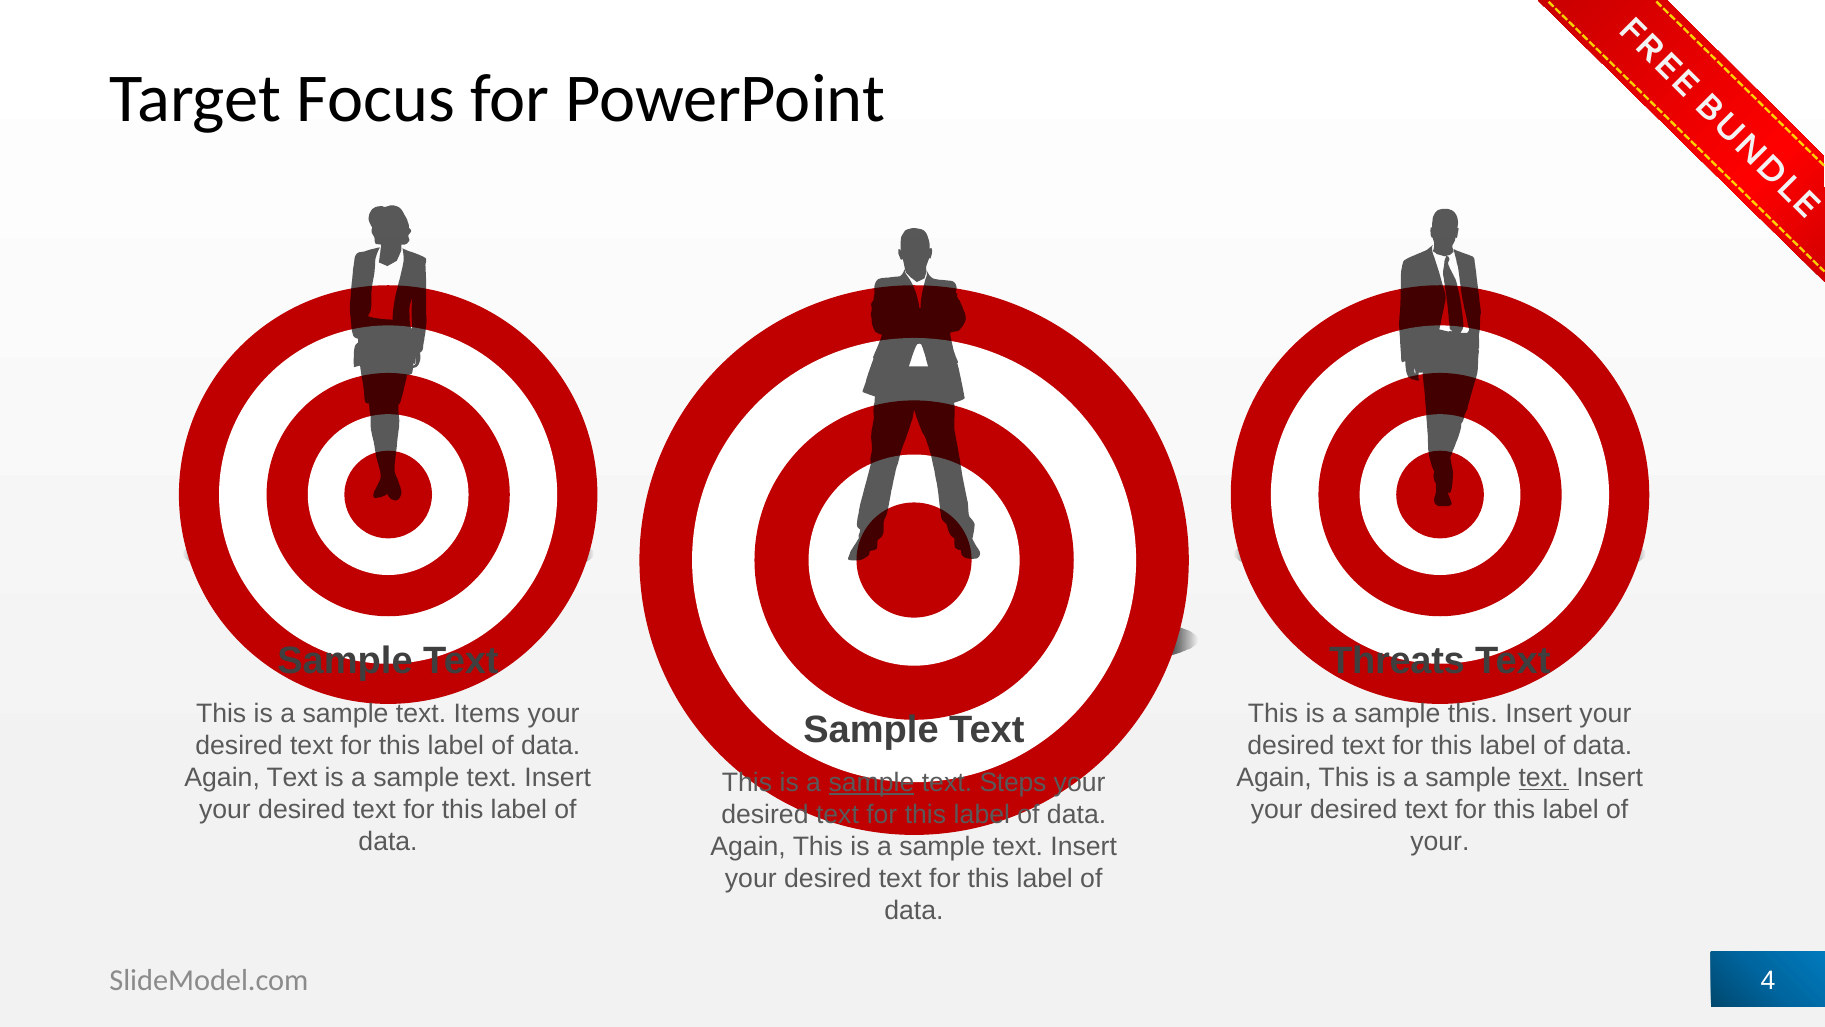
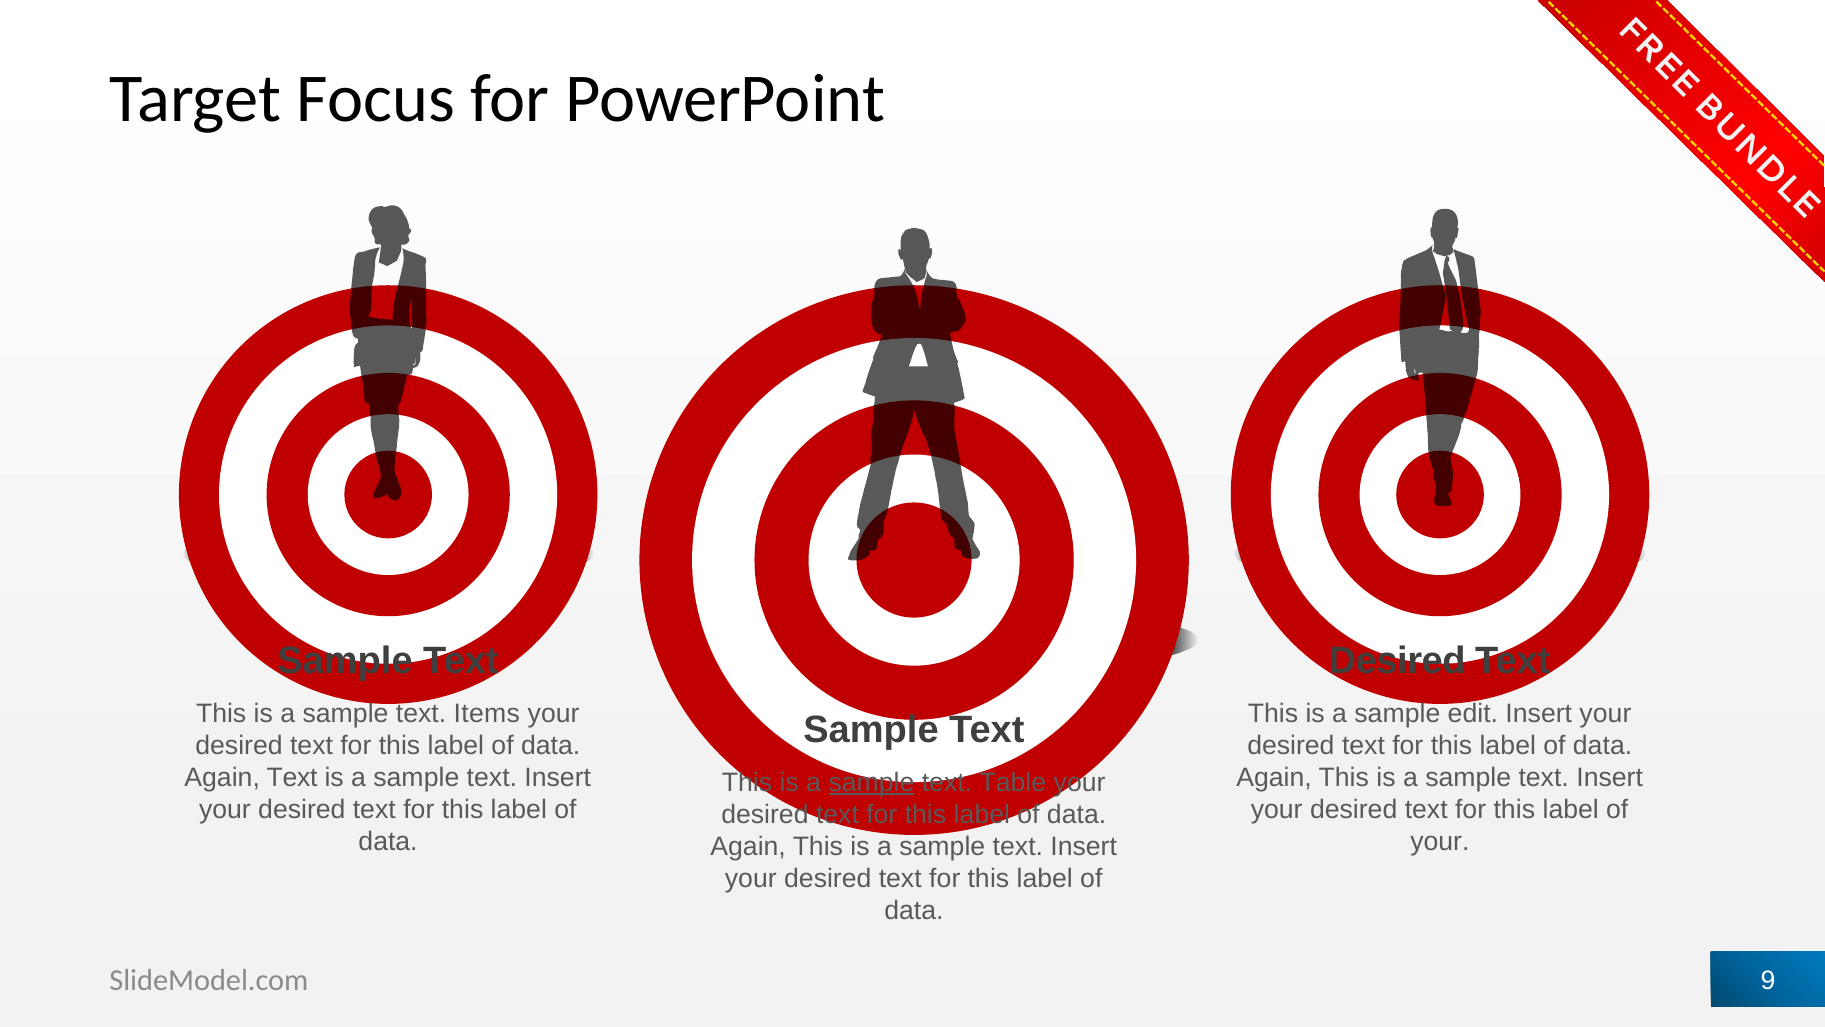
Threats: Threats -> Desired (1397, 661)
sample this: this -> edit (1473, 714)
text underline: present -> none (1544, 778)
Steps: Steps -> Table (1013, 782)
4: 4 -> 9 (1768, 981)
